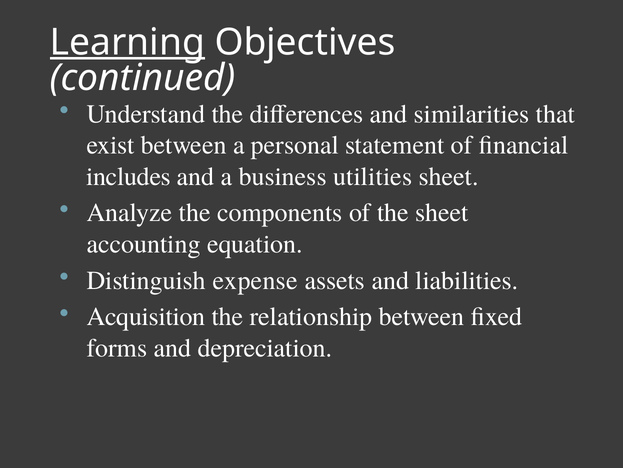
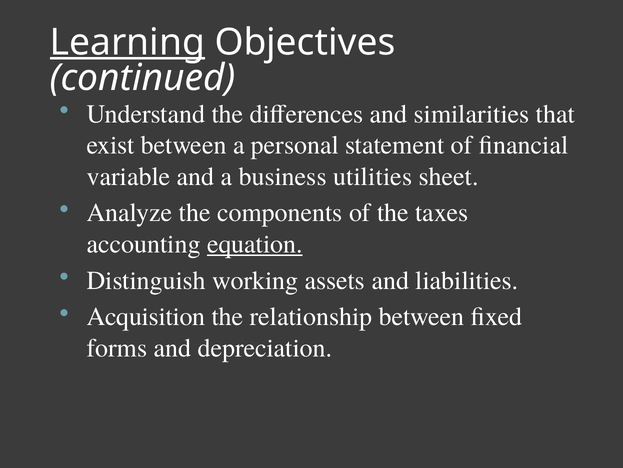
includes: includes -> variable (128, 176)
the sheet: sheet -> taxes (442, 213)
equation underline: none -> present (255, 244)
expense: expense -> working (255, 280)
